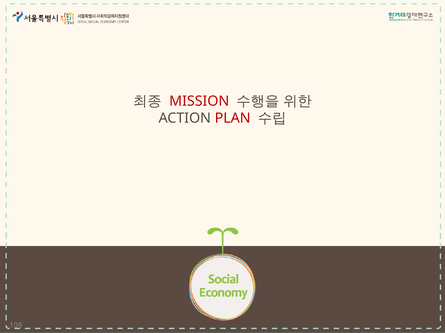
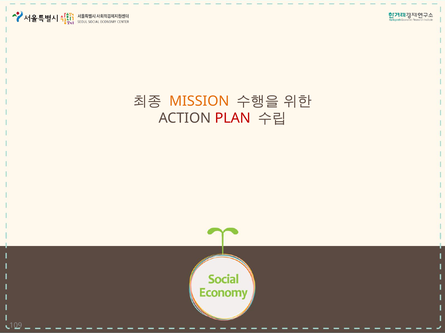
MISSION colour: red -> orange (199, 102)
